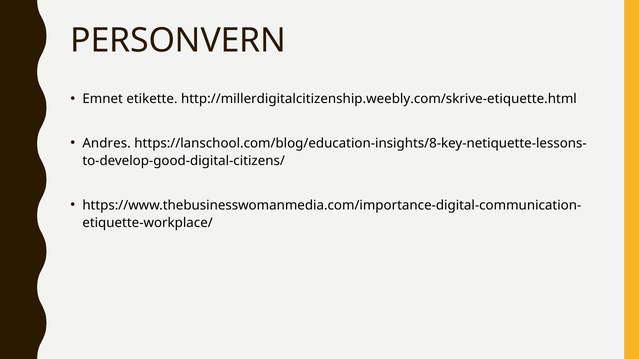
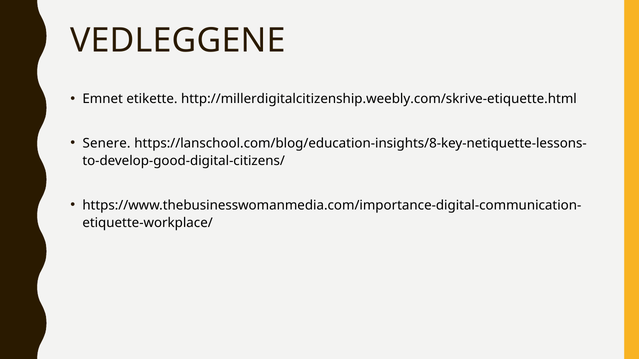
PERSONVERN: PERSONVERN -> VEDLEGGENE (178, 41)
Andres: Andres -> Senere (107, 144)
